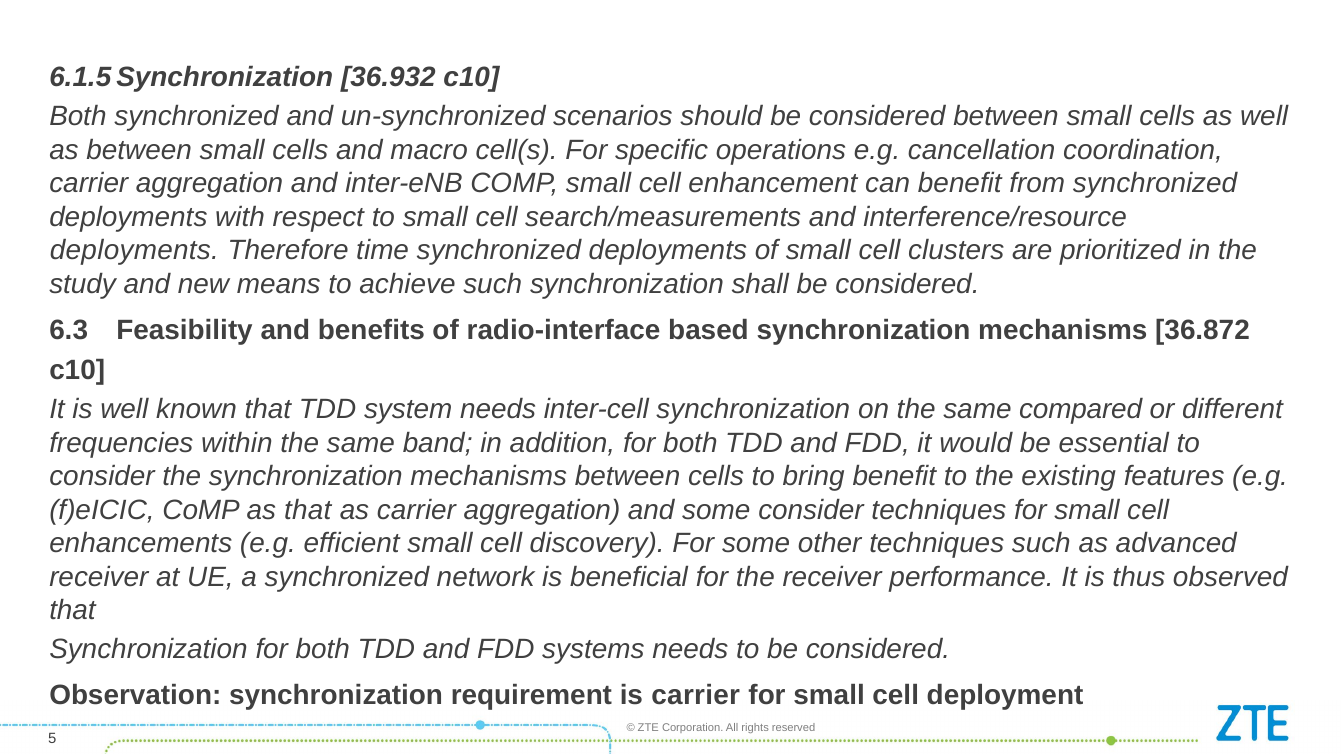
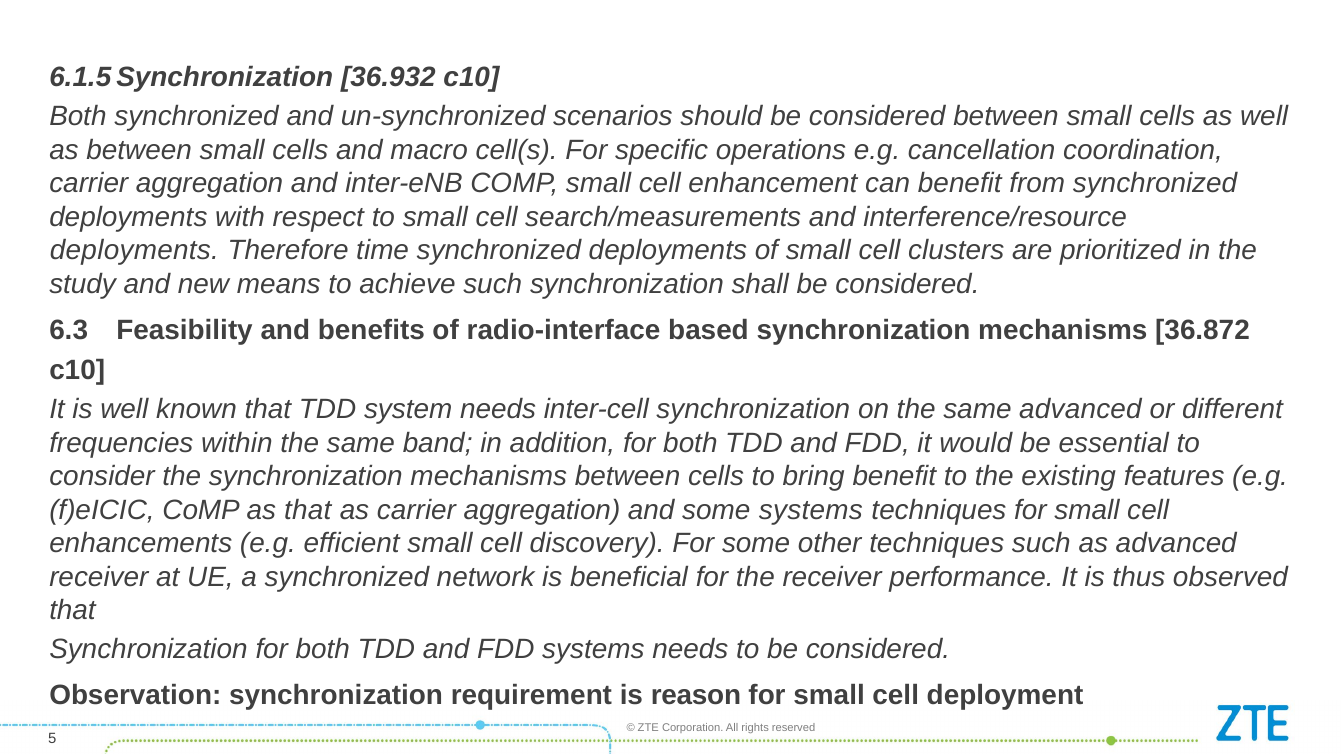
same compared: compared -> advanced (1080, 410)
some consider: consider -> systems (811, 510)
is carrier: carrier -> reason (696, 696)
